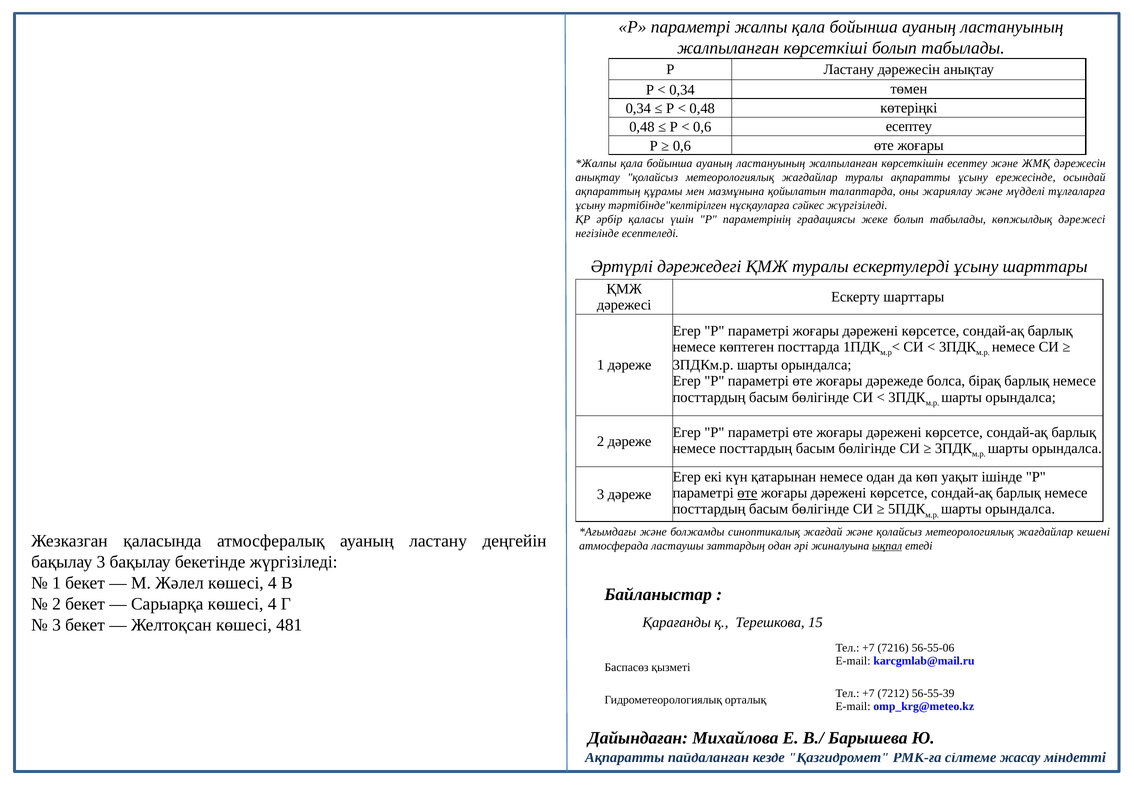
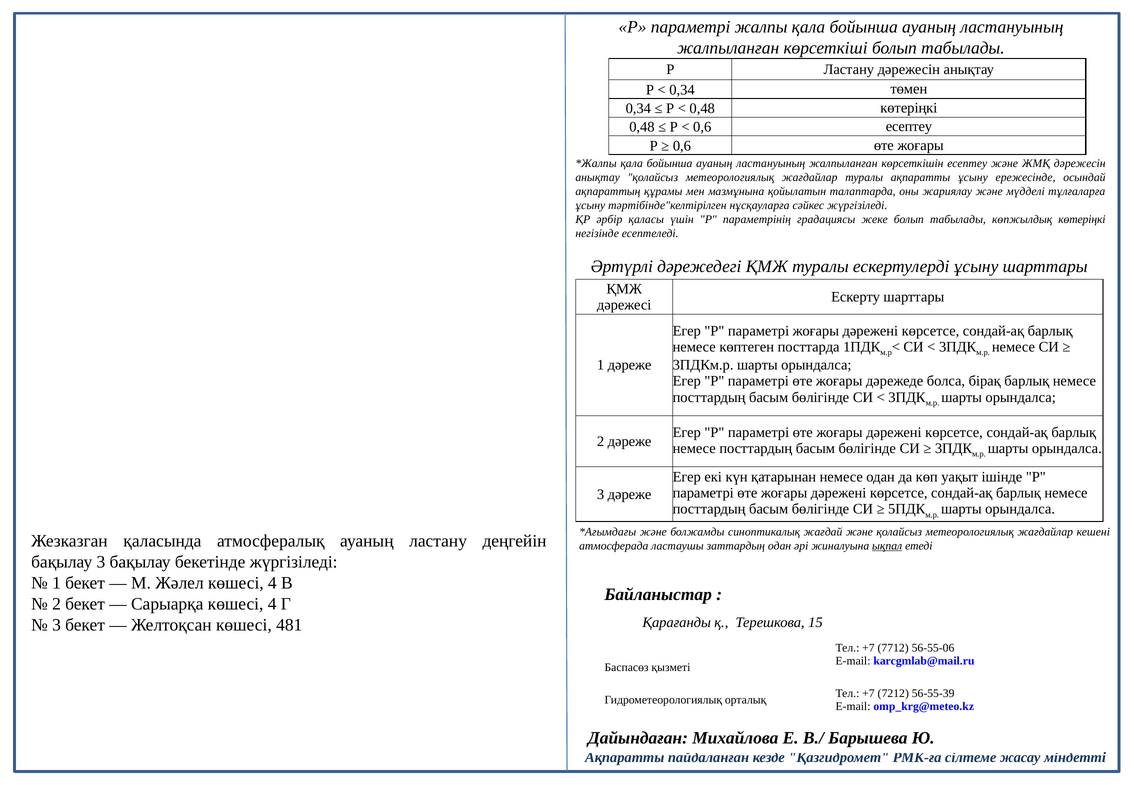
көпжылдық дәрежесі: дәрежесі -> көтеріңкі (1082, 219)
өте underline: present -> none (747, 493)
7216: 7216 -> 7712 (893, 648)
